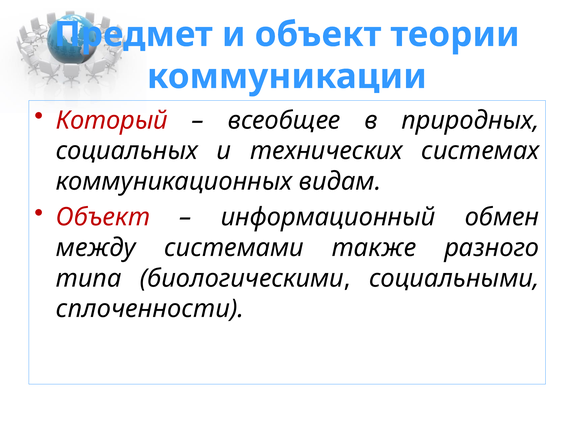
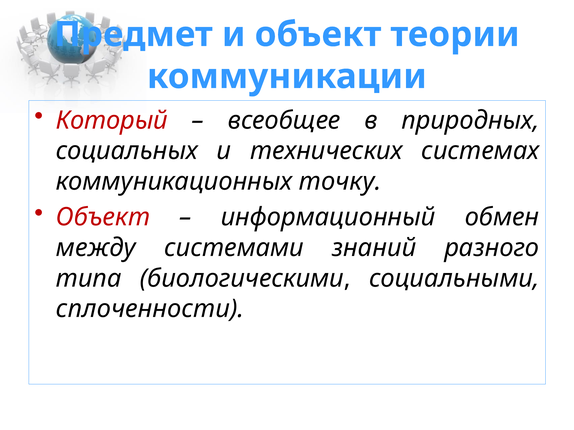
видам: видам -> точку (340, 182)
также: также -> знаний (374, 248)
